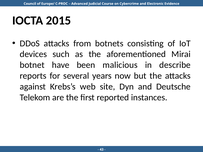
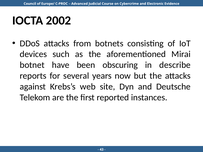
2015: 2015 -> 2002 (59, 21)
malicious: malicious -> obscuring (120, 65)
